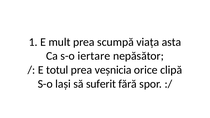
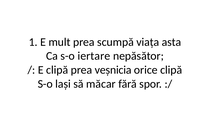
E totul: totul -> clipă (57, 70)
suferit: suferit -> măcar (101, 84)
